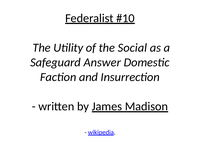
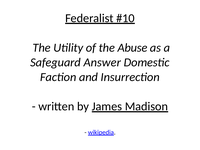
Social: Social -> Abuse (132, 48)
